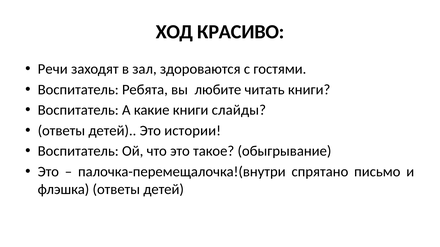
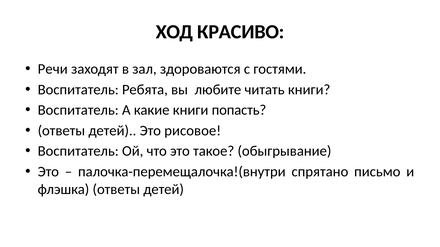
слайды: слайды -> попасть (239, 110)
истории: истории -> рисовое (193, 131)
